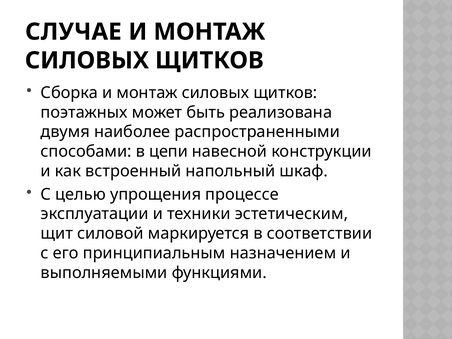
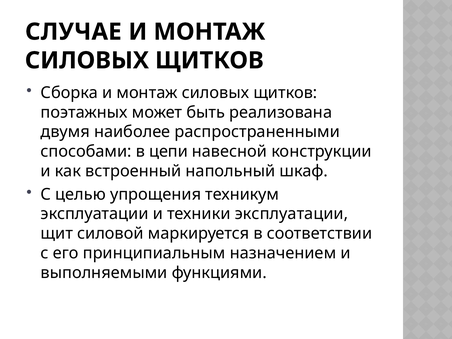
процессе: процессе -> техникум (242, 194)
техники эстетическим: эстетическим -> эксплуатации (291, 214)
